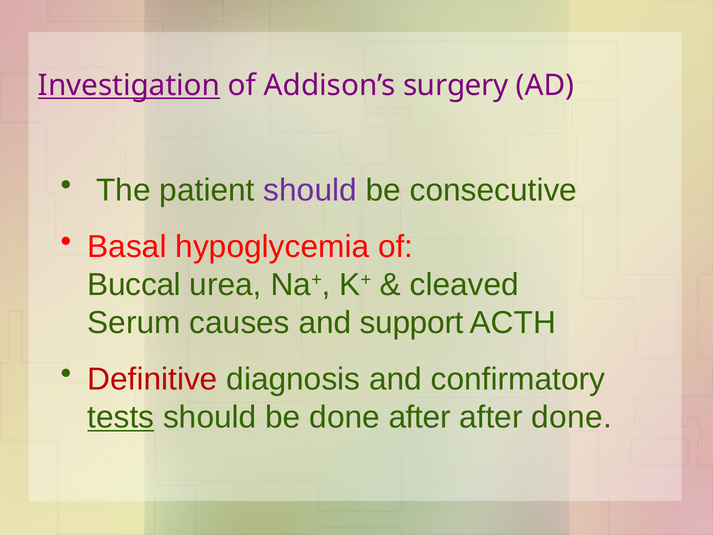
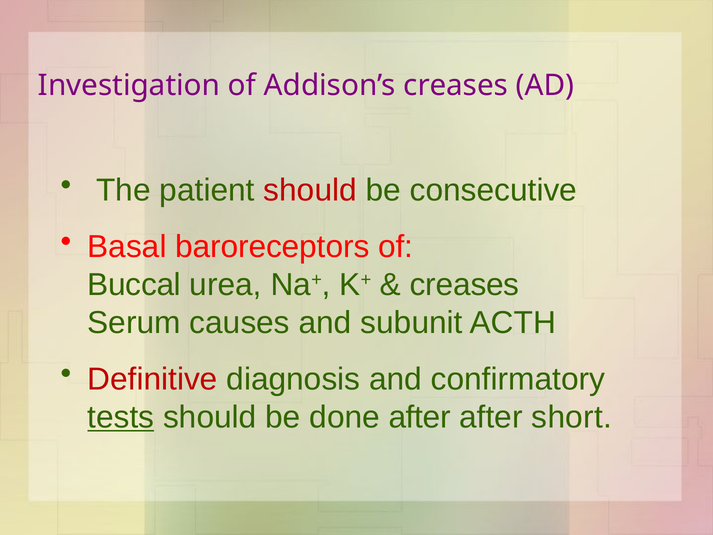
Investigation underline: present -> none (129, 85)
Addison’s surgery: surgery -> creases (456, 85)
should colour: purple -> red (310, 190)
hypoglycemia: hypoglycemia -> baroreceptors (272, 247)
cleaved: cleaved -> creases (465, 285)
support: support -> subunit (411, 323)
after done: done -> short (572, 417)
